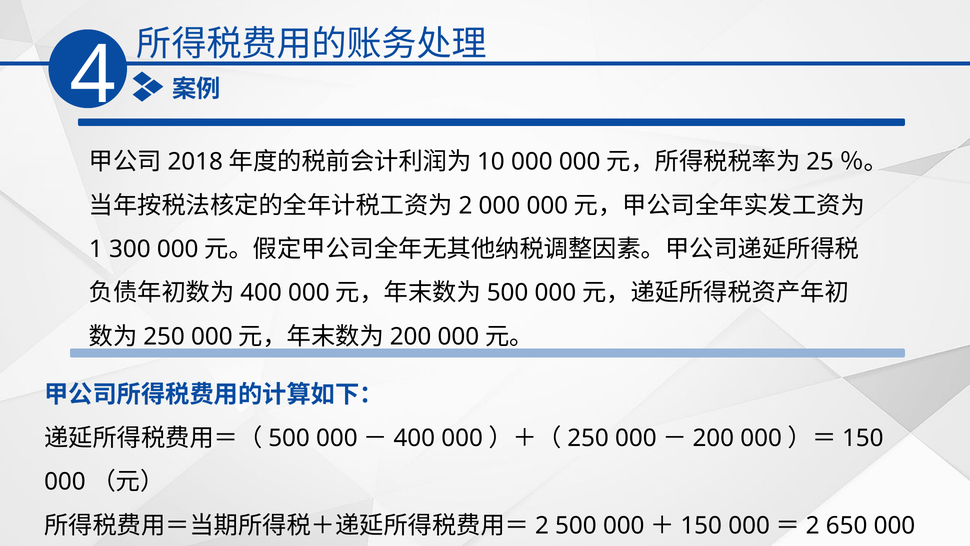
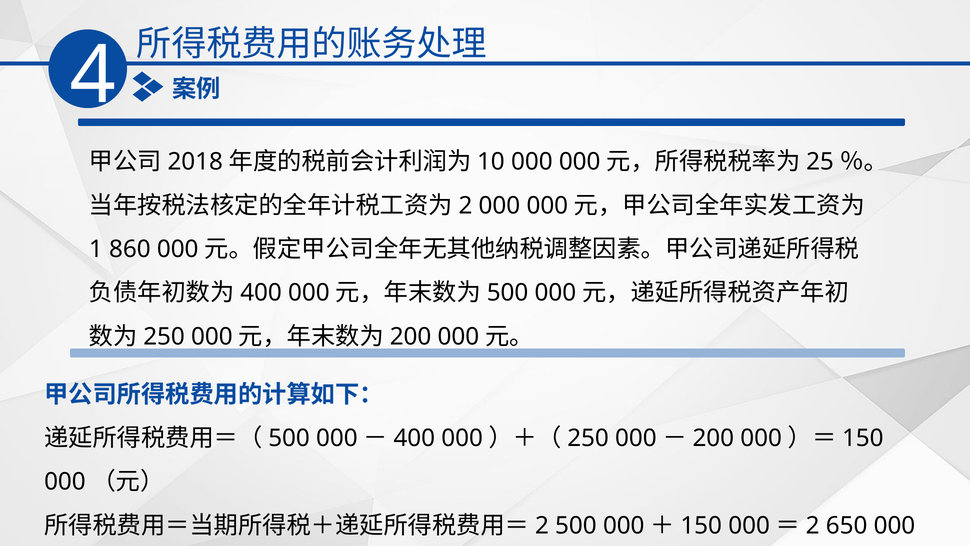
300: 300 -> 860 (130, 249)
